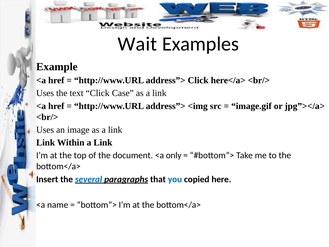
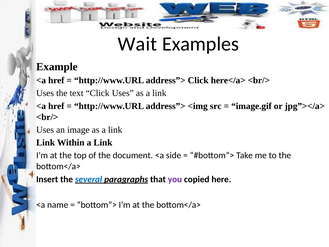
Click Case: Case -> Uses (123, 93)
only: only -> side (174, 155)
you colour: blue -> purple (175, 179)
